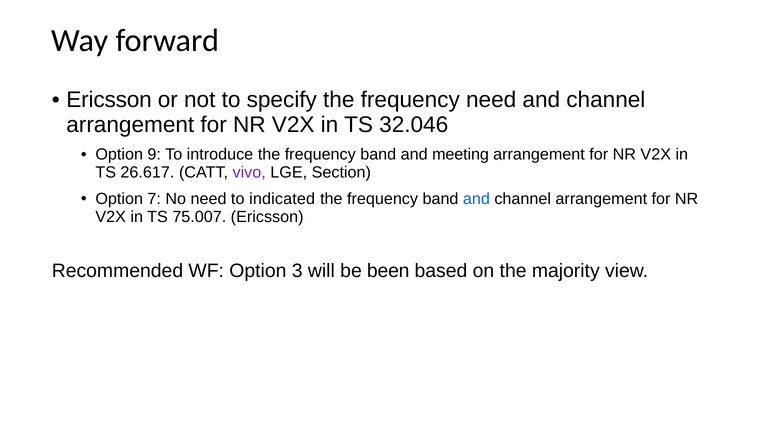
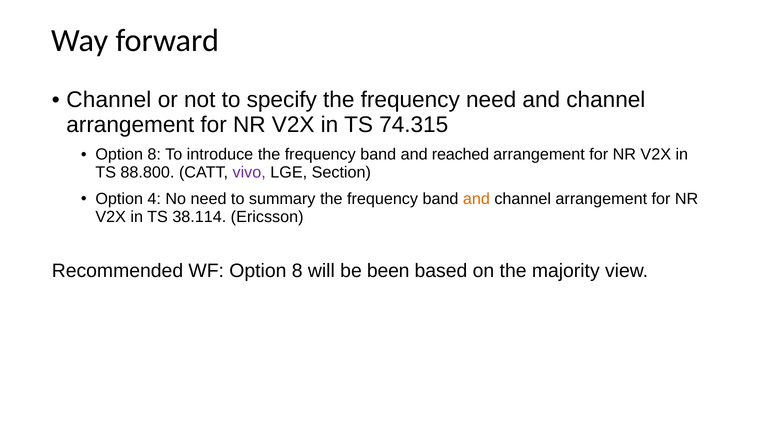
Ericsson: Ericsson -> Channel (109, 100)
32.046: 32.046 -> 74.315 (414, 125)
9: 9 -> 8 (154, 155)
meeting: meeting -> reached (461, 155)
26.617: 26.617 -> 88.800 (147, 173)
7: 7 -> 4 (154, 199)
indicated: indicated -> summary (282, 199)
and colour: blue -> orange (476, 199)
75.007: 75.007 -> 38.114 (199, 217)
WF Option 3: 3 -> 8 (297, 271)
